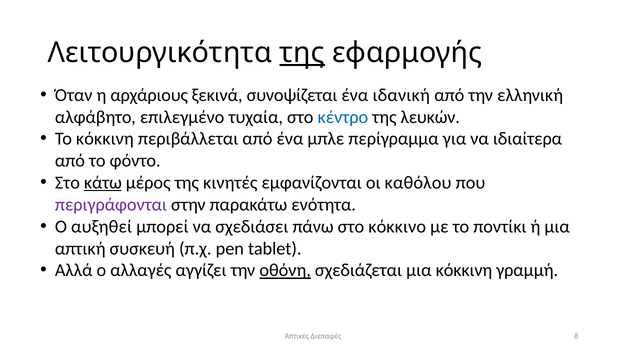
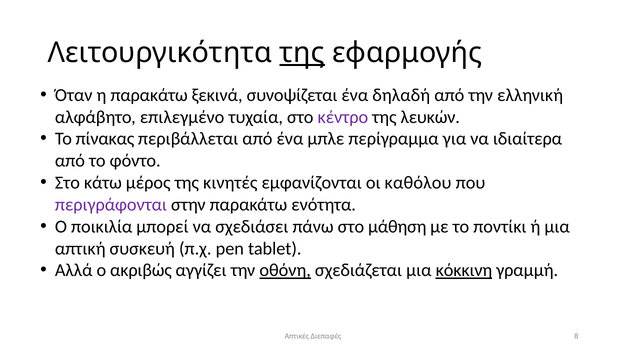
η αρχάριους: αρχάριους -> παρακάτω (149, 95)
ιδανική: ιδανική -> δηλαδή (401, 95)
κέντρο colour: blue -> purple (343, 117)
Το κόκκινη: κόκκινη -> πίνακας (105, 139)
κάτω underline: present -> none (103, 183)
αυξηθεί: αυξηθεί -> ποικιλία (102, 227)
κόκκινο: κόκκινο -> μάθηση (397, 227)
αλλαγές: αλλαγές -> ακριβώς (141, 271)
κόκκινη underline: none -> present (464, 271)
